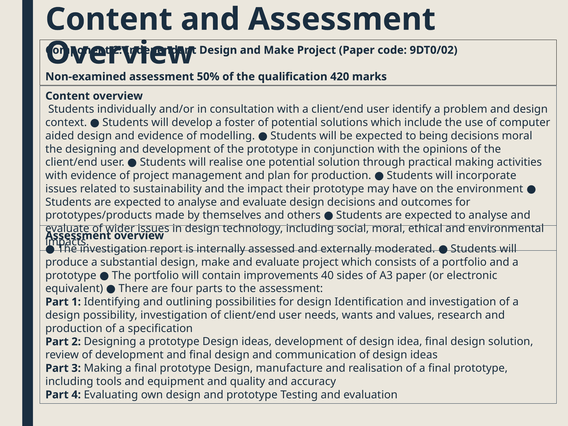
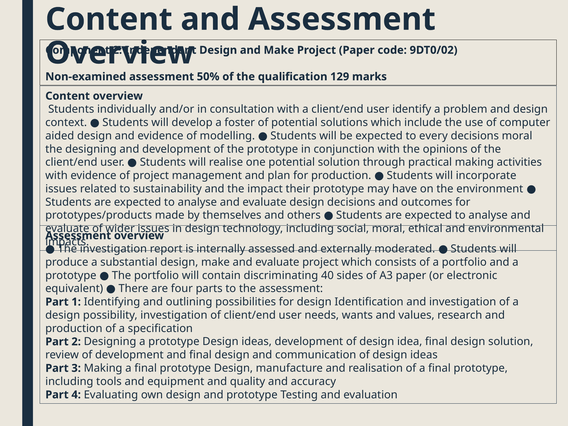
420: 420 -> 129 (340, 77)
being: being -> every (433, 136)
improvements: improvements -> discriminating (281, 275)
